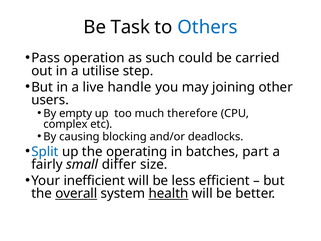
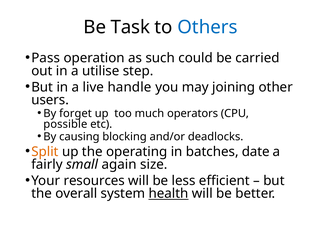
empty: empty -> forget (75, 113)
therefore: therefore -> operators (193, 113)
complex: complex -> possible (65, 124)
Split colour: blue -> orange (45, 151)
part: part -> date (256, 151)
differ: differ -> again (119, 164)
inefficient: inefficient -> resources (94, 181)
overall underline: present -> none (76, 193)
